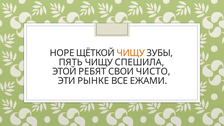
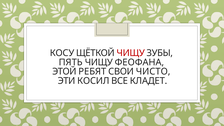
НОРЕ: НОРЕ -> КОСУ (62, 53)
ЧИЩУ colour: orange -> red (131, 53)
СПЕШИЛА: СПЕШИЛА -> ФЕОФАНА (139, 62)
РЫНКЕ: РЫНКЕ -> КОСИЛ (93, 81)
ЕЖАМИ: ЕЖАМИ -> КЛАДЕТ (149, 81)
